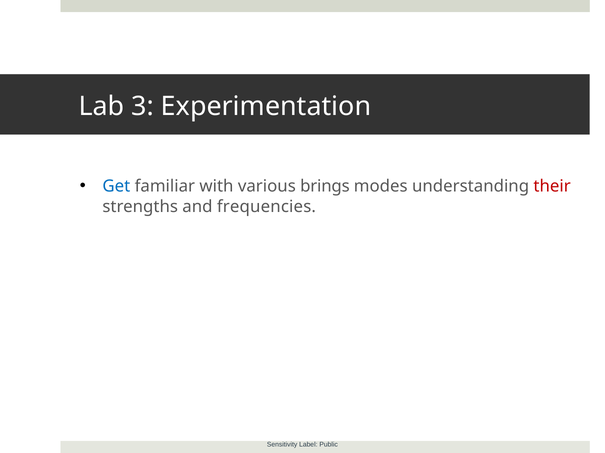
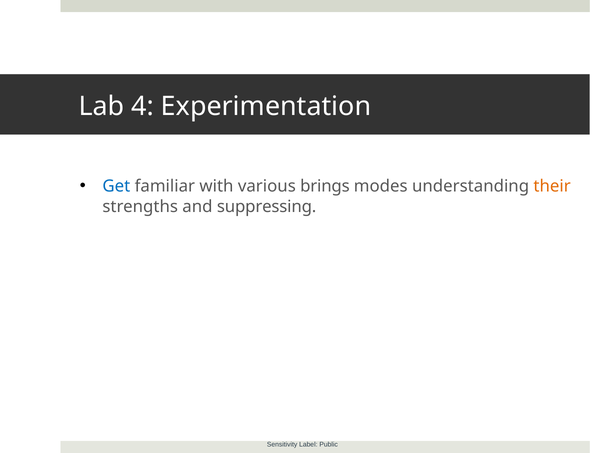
3: 3 -> 4 (143, 107)
their colour: red -> orange (552, 186)
frequencies: frequencies -> suppressing (267, 207)
